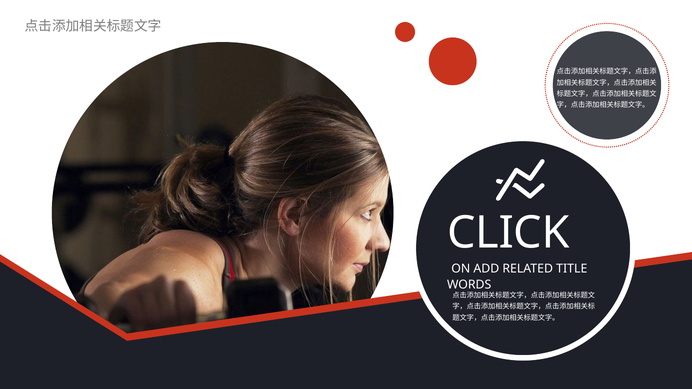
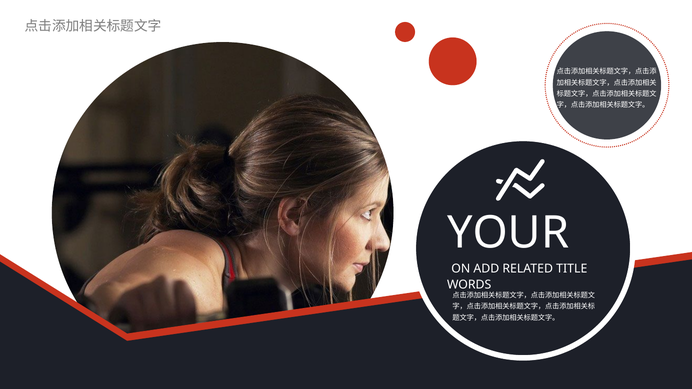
CLICK: CLICK -> YOUR (508, 233)
